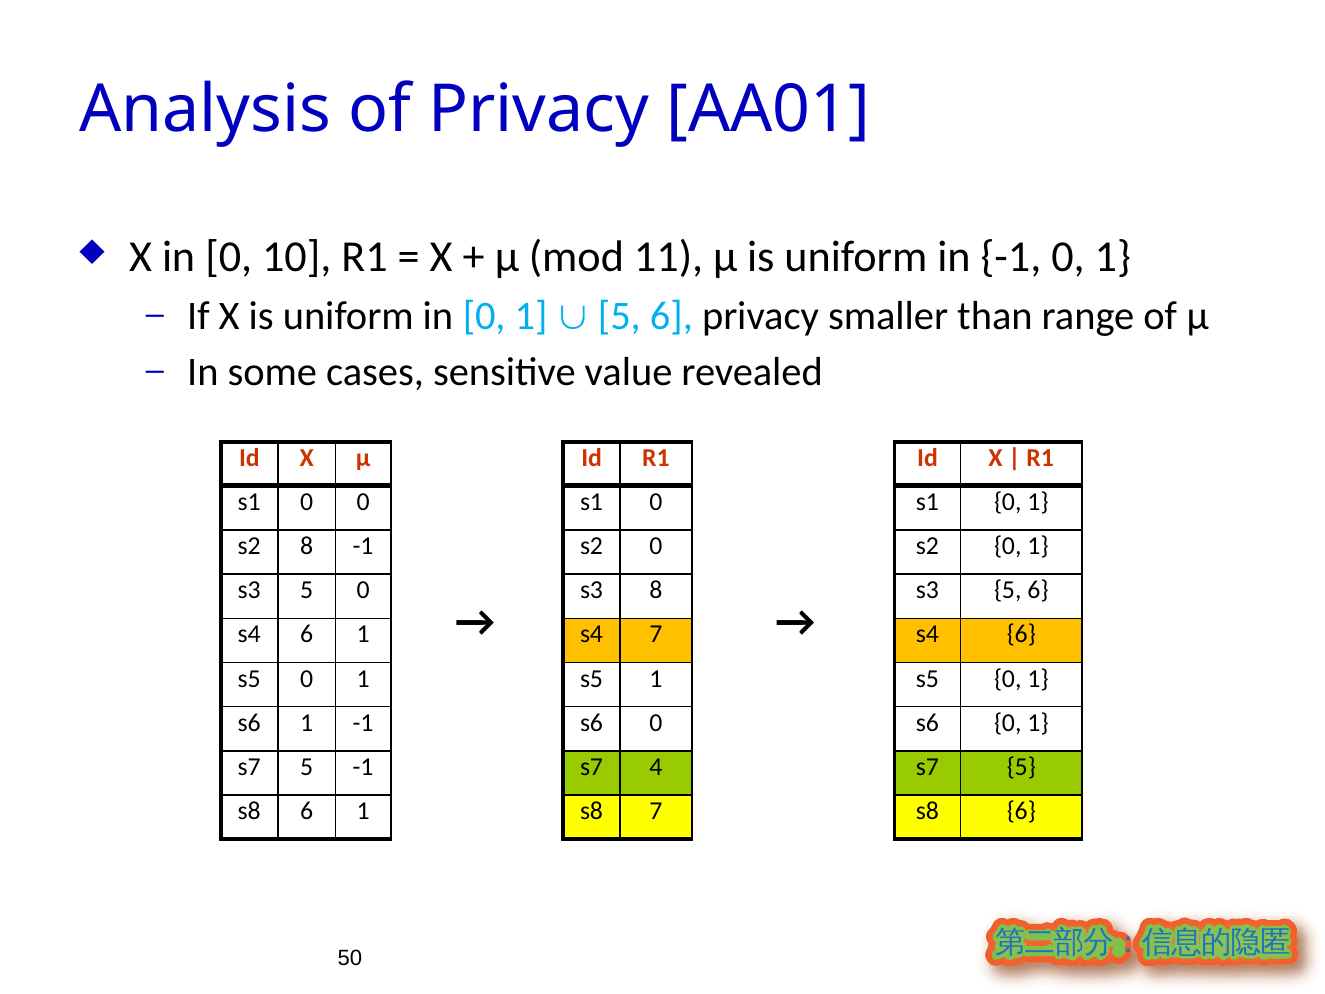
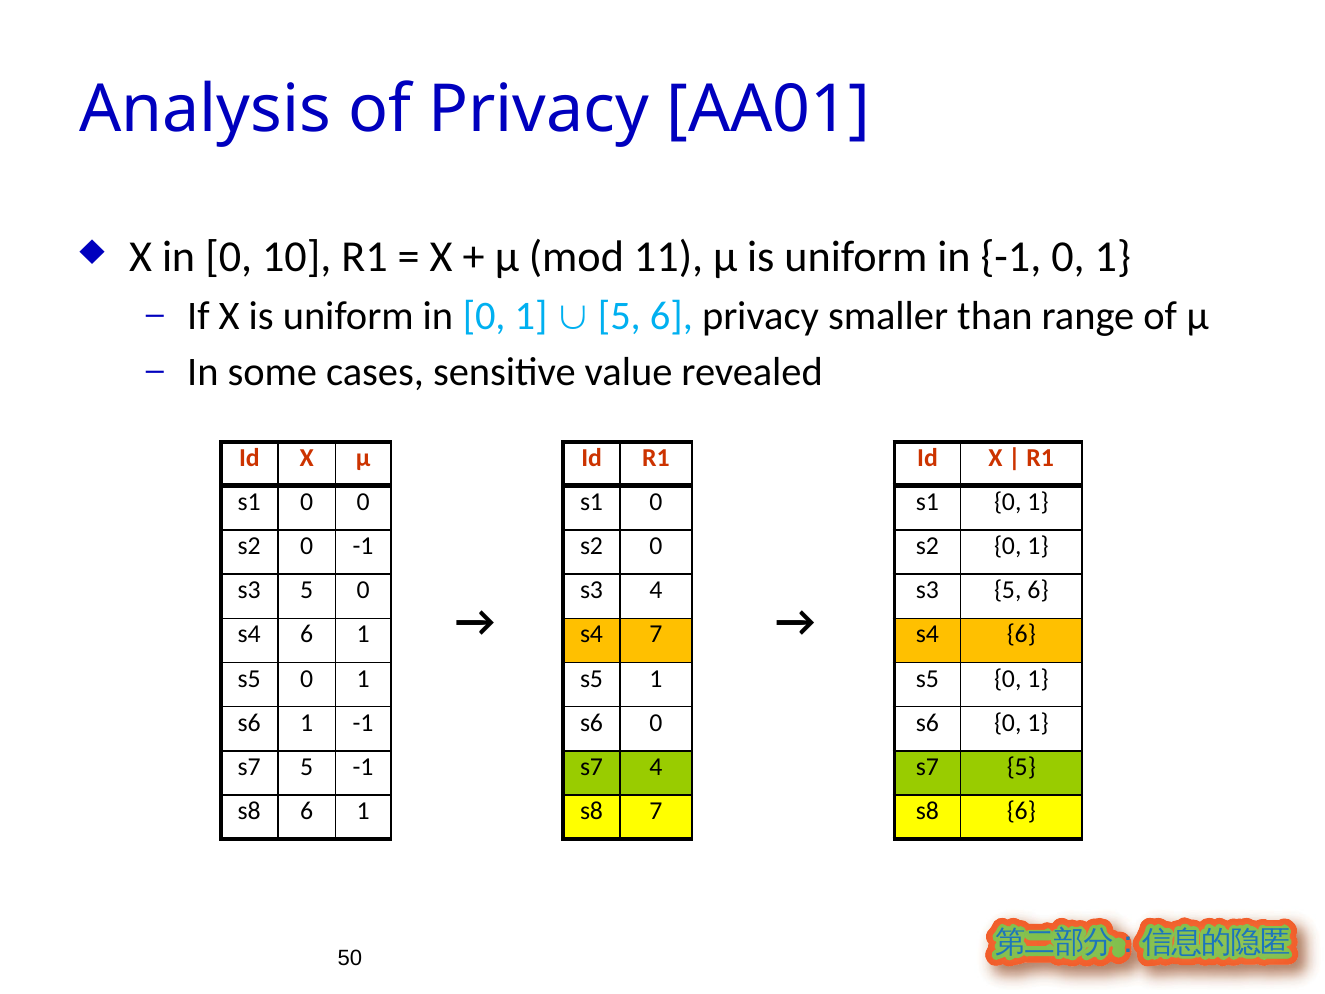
8: 8 -> 0 (307, 546)
s3 8: 8 -> 4 (656, 590)
